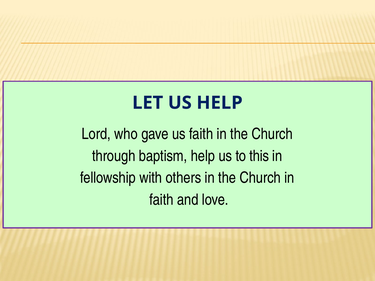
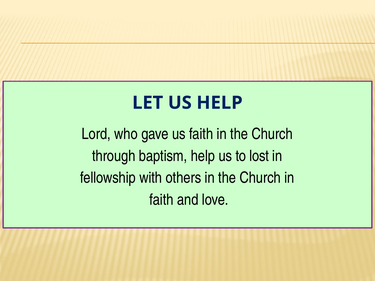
this: this -> lost (259, 156)
